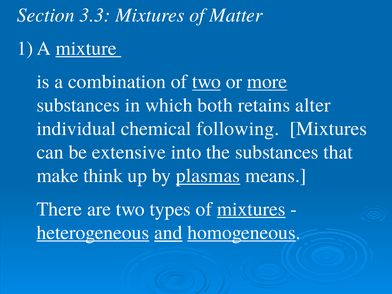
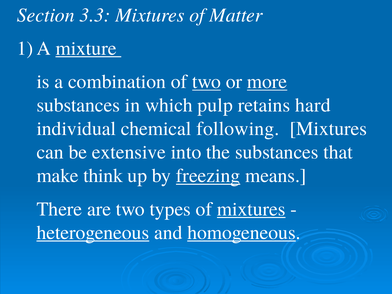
both: both -> pulp (215, 105)
alter: alter -> hard (313, 105)
plasmas: plasmas -> freezing (208, 176)
and underline: present -> none (168, 233)
